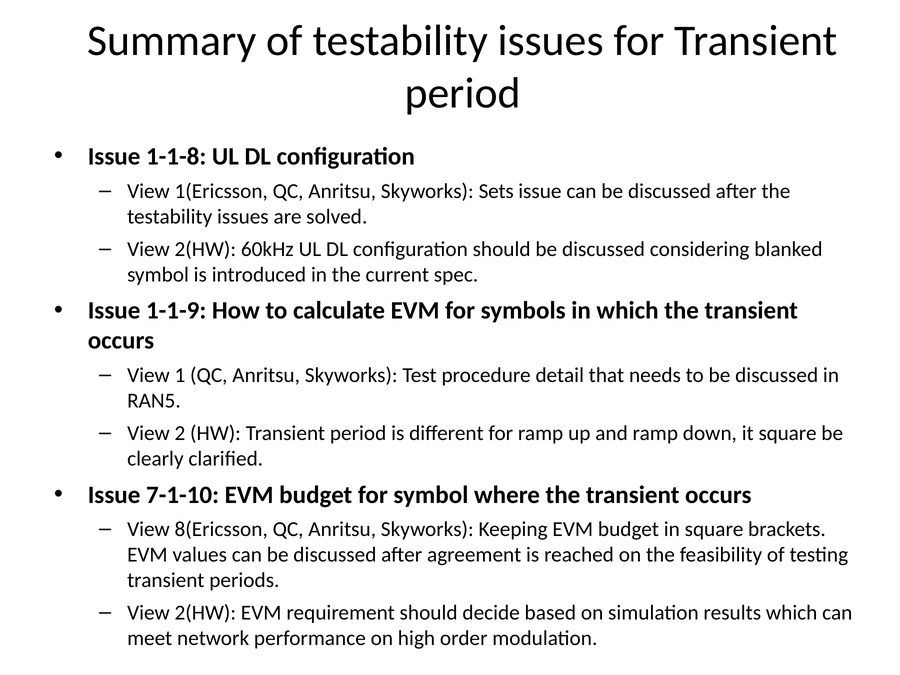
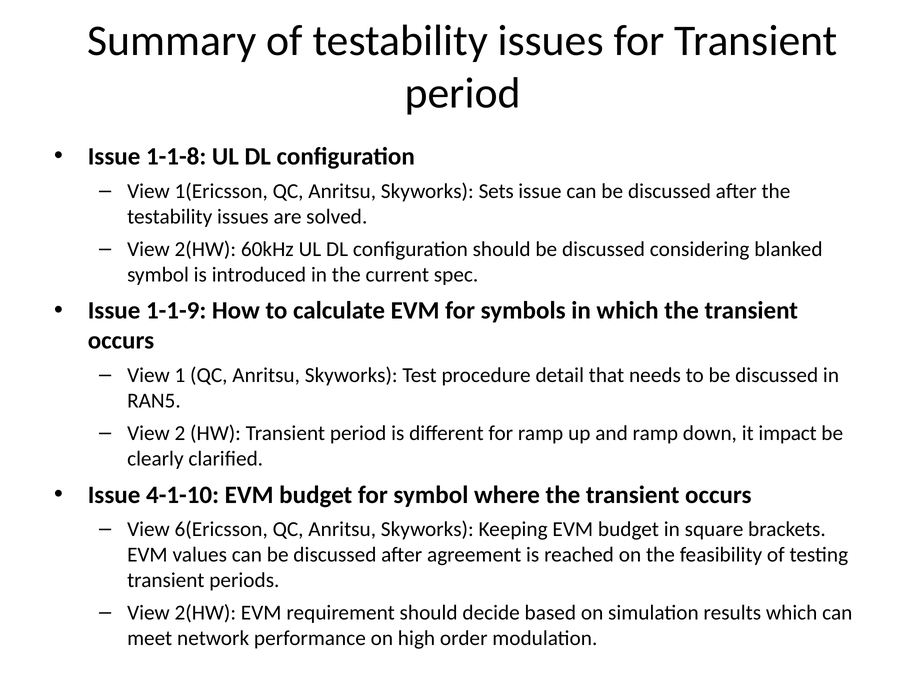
it square: square -> impact (788, 433)
7-1-10: 7-1-10 -> 4-1-10 (183, 495)
8(Ericsson: 8(Ericsson -> 6(Ericsson (221, 529)
